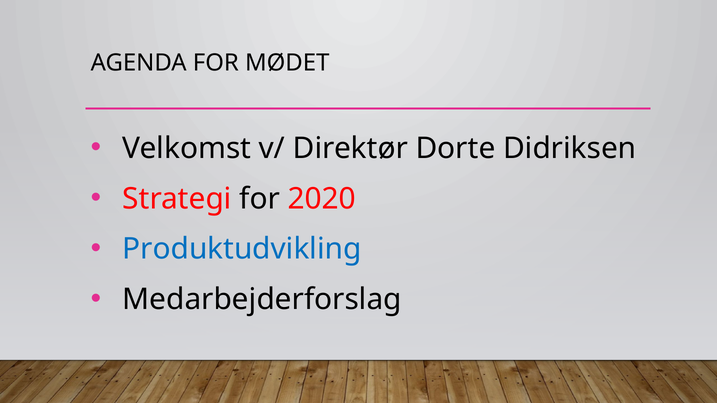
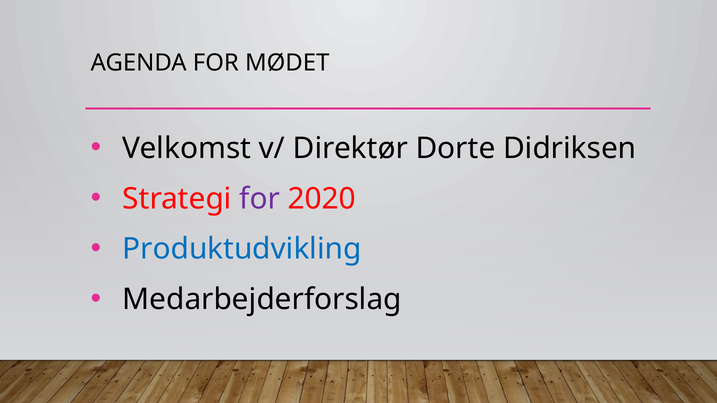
for colour: black -> purple (260, 199)
